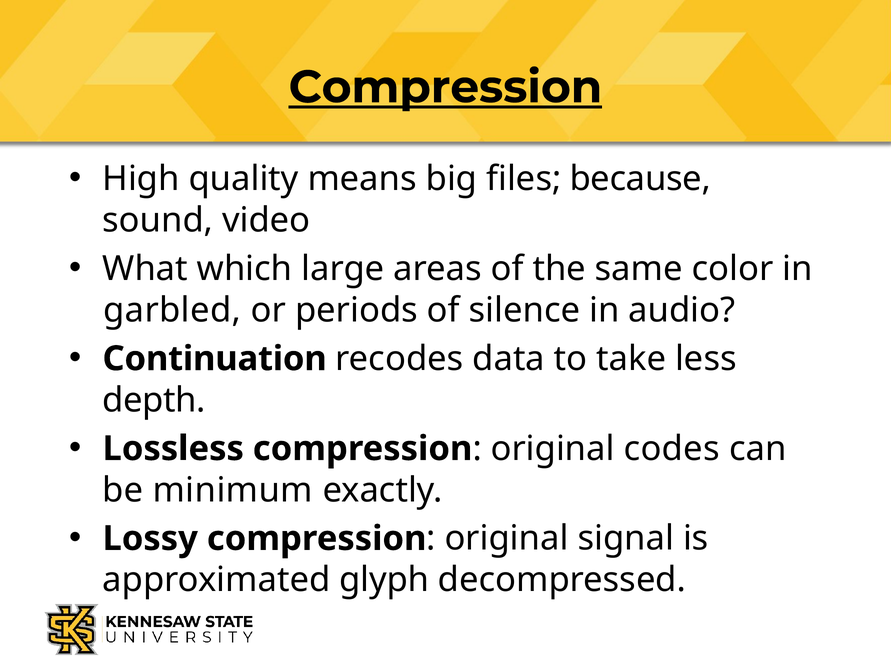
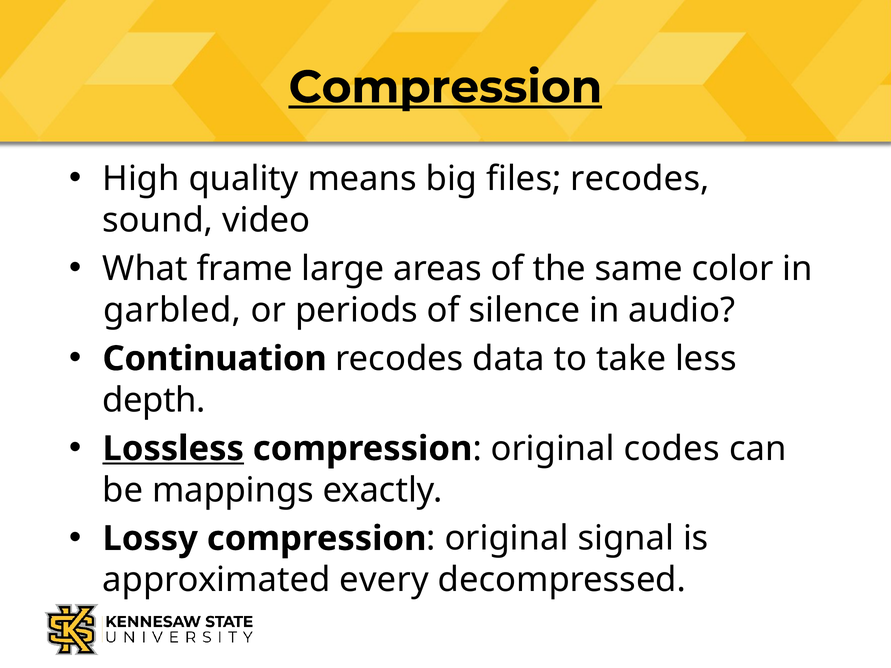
files because: because -> recodes (640, 179)
which: which -> frame (245, 269)
Lossless underline: none -> present (173, 449)
minimum: minimum -> mappings (233, 490)
glyph: glyph -> every (384, 580)
